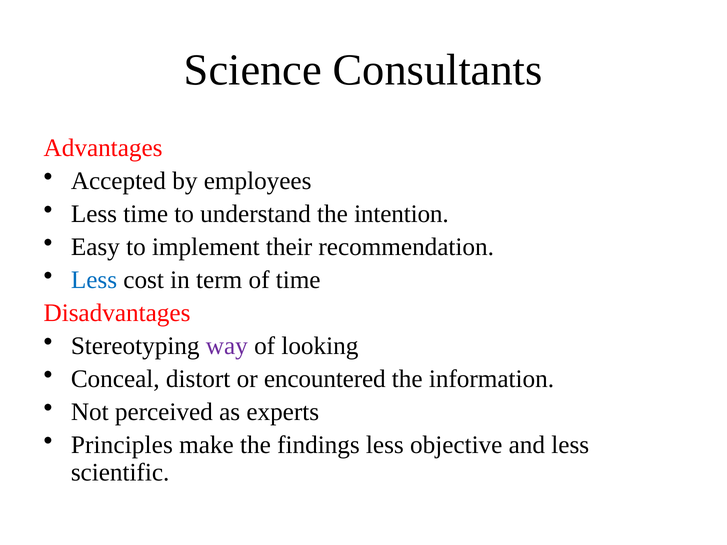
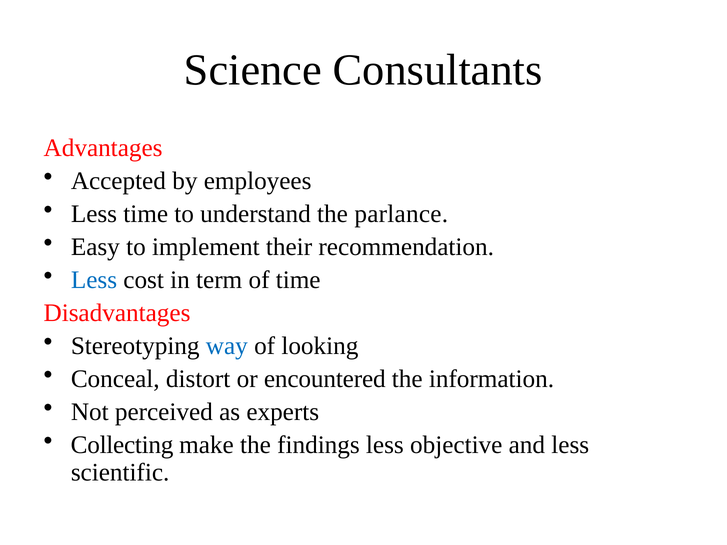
intention: intention -> parlance (401, 214)
way colour: purple -> blue (227, 346)
Principles: Principles -> Collecting (122, 445)
